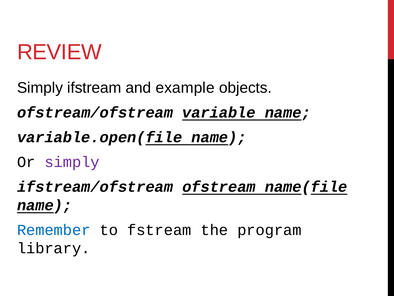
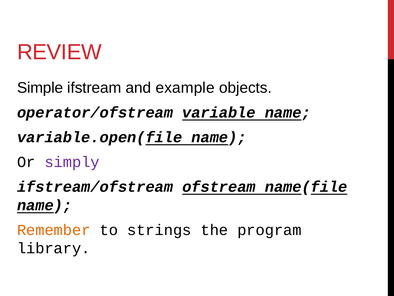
Simply: Simply -> Simple (40, 88)
ofstream/ofstream: ofstream/ofstream -> operator/ofstream (95, 112)
Remember colour: blue -> orange (54, 230)
fstream: fstream -> strings (159, 230)
